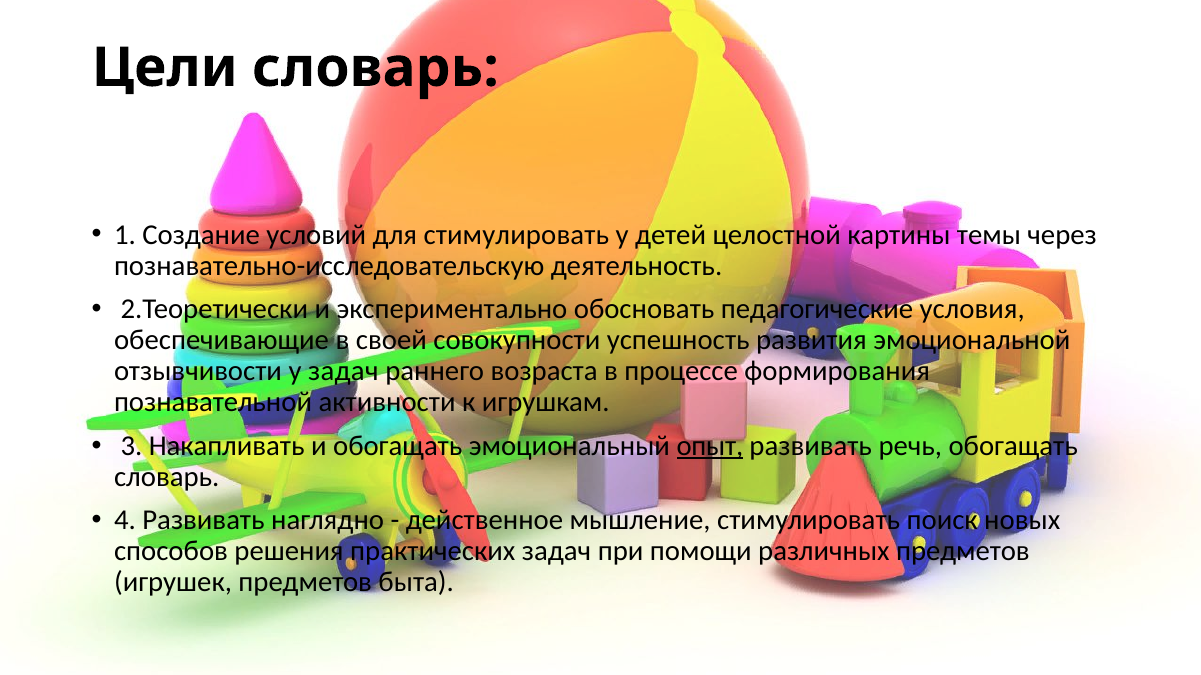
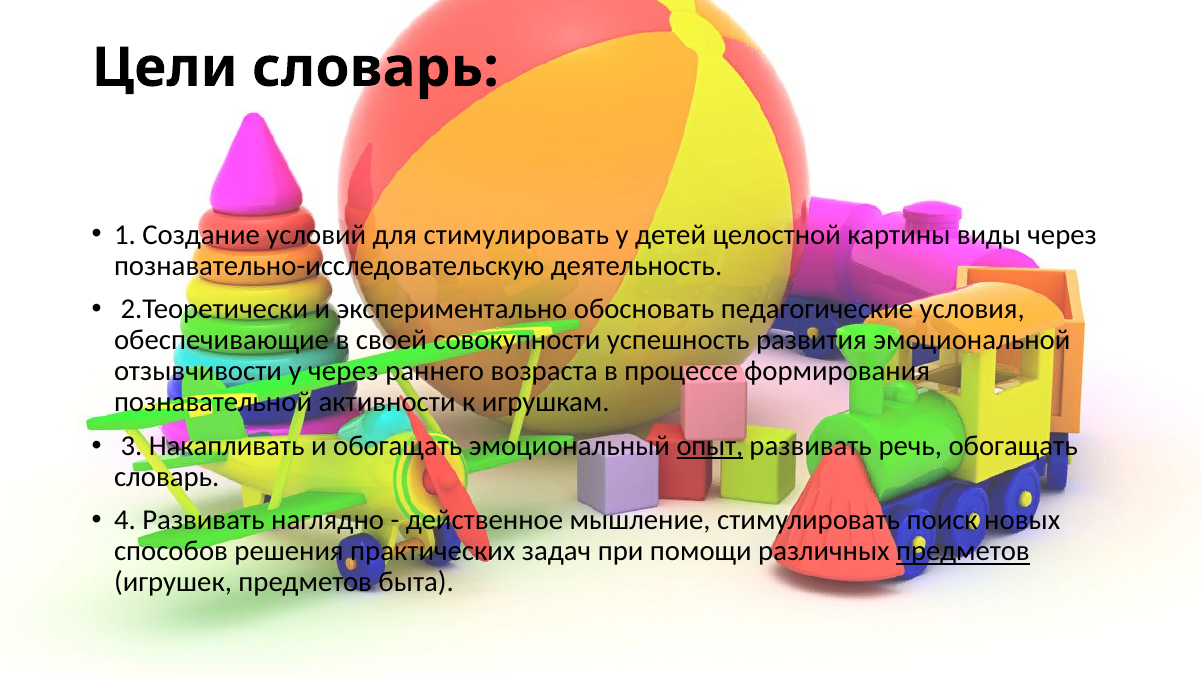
темы: темы -> виды (989, 235)
у задач: задач -> через (343, 372)
предметов underline: none -> present (963, 552)
